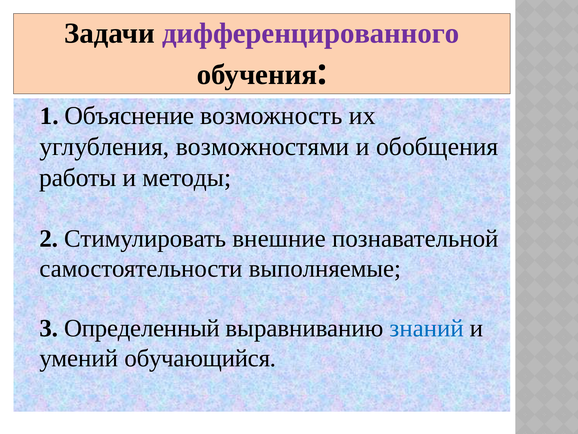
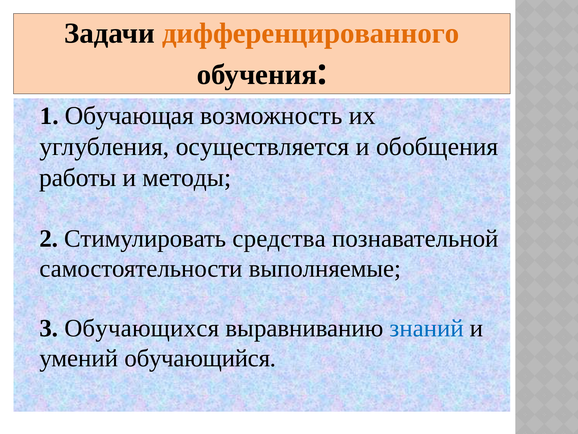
дифференцированного colour: purple -> orange (311, 33)
Объяснение: Объяснение -> Обучающая (129, 116)
возможностями: возможностями -> осуществляется (263, 146)
внешние: внешние -> средства (279, 238)
Определенный: Определенный -> Обучающихся (142, 328)
